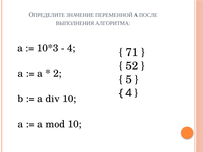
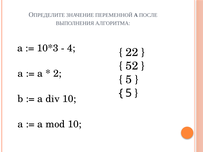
71: 71 -> 22 (132, 53)
4: 4 -> 5 (129, 93)
